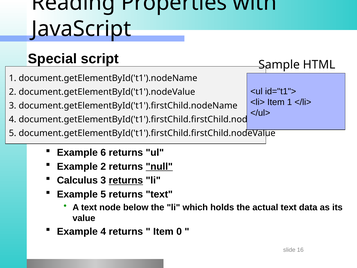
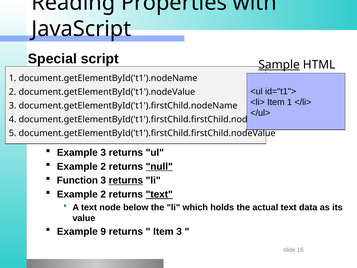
Sample underline: none -> present (279, 65)
Example 6: 6 -> 3 (103, 153)
Calculus: Calculus -> Function (77, 180)
5: 5 -> 2 (103, 194)
text underline: none -> present (159, 194)
Example 4: 4 -> 9 (103, 231)
Item 0: 0 -> 3 (179, 231)
